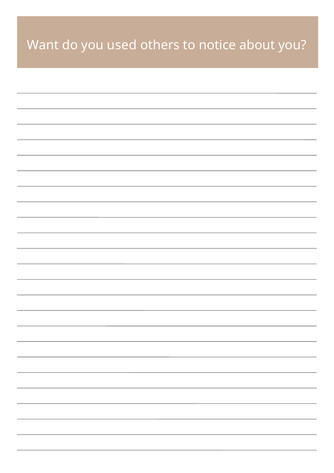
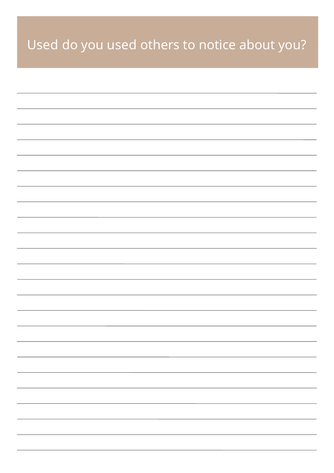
Want: Want -> Used (43, 45)
